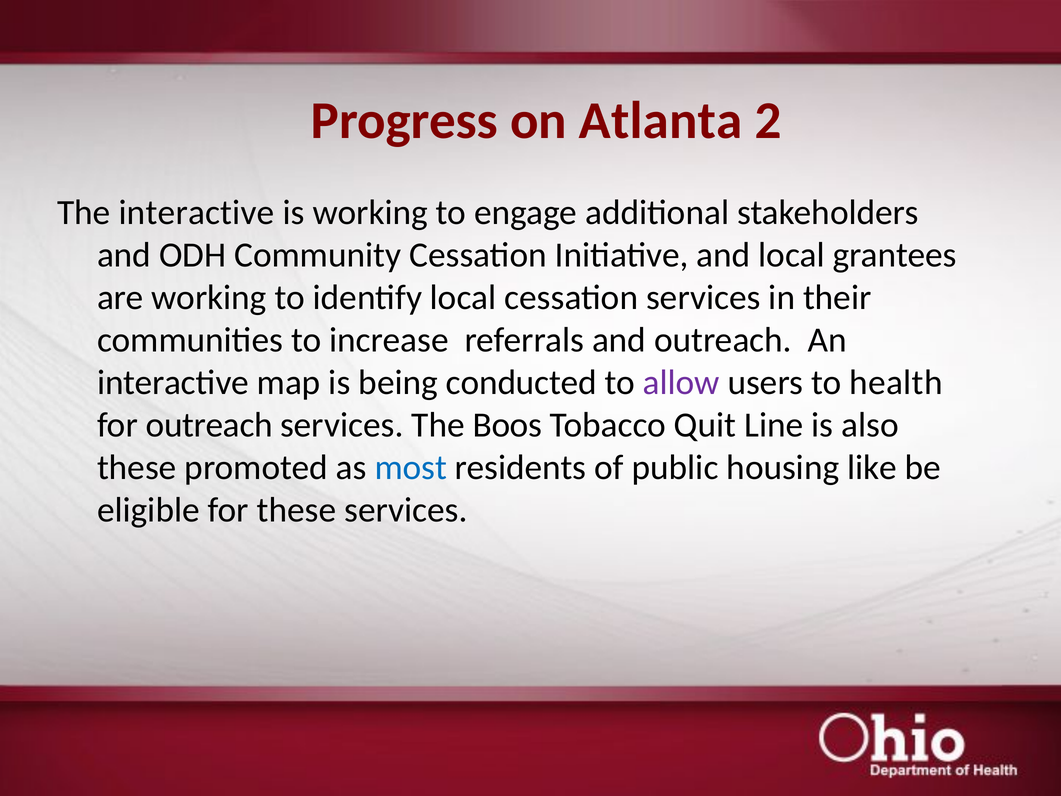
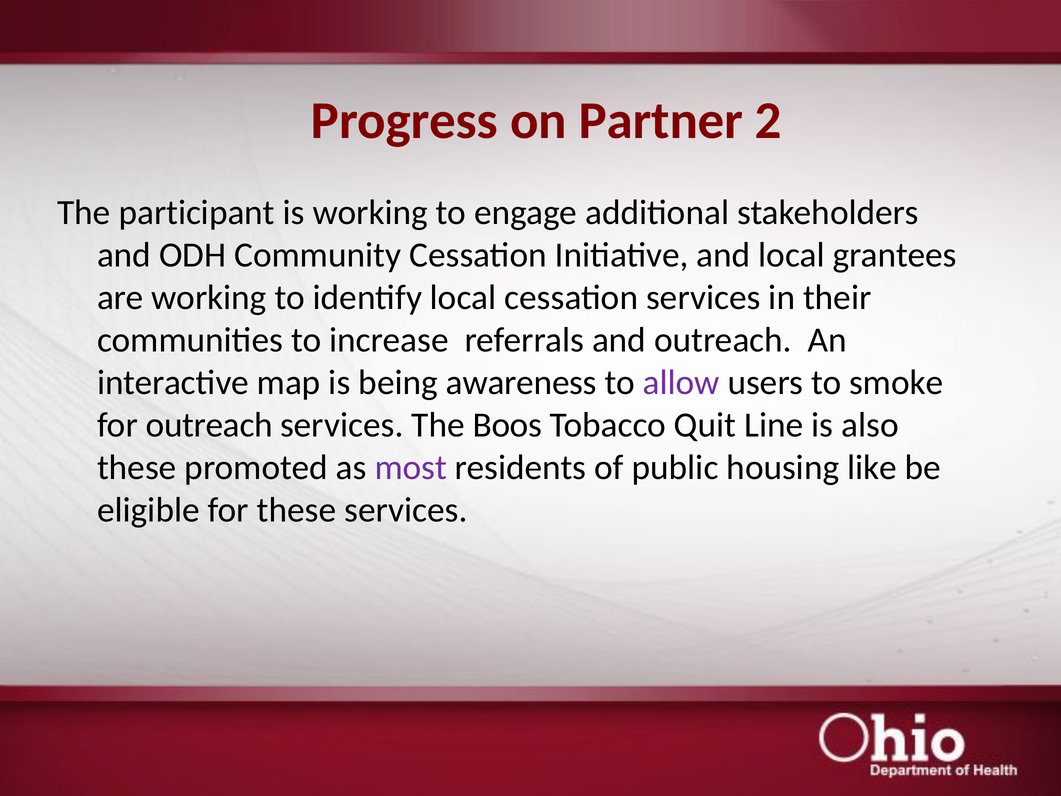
Atlanta: Atlanta -> Partner (661, 121)
The interactive: interactive -> participant (197, 213)
conducted: conducted -> awareness (521, 382)
health: health -> smoke (896, 382)
most colour: blue -> purple (411, 467)
